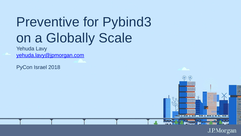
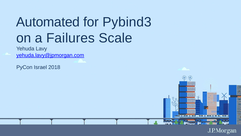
Preventive: Preventive -> Automated (48, 22)
Globally: Globally -> Failures (71, 38)
